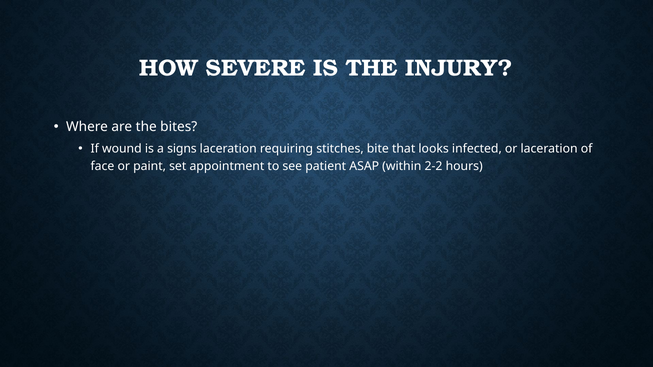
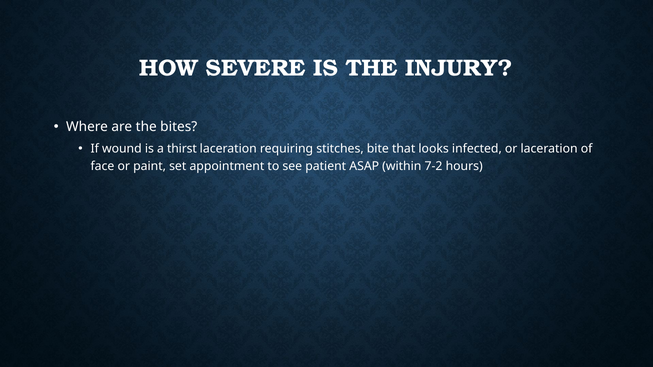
signs: signs -> thirst (182, 149)
2-2: 2-2 -> 7-2 (434, 166)
